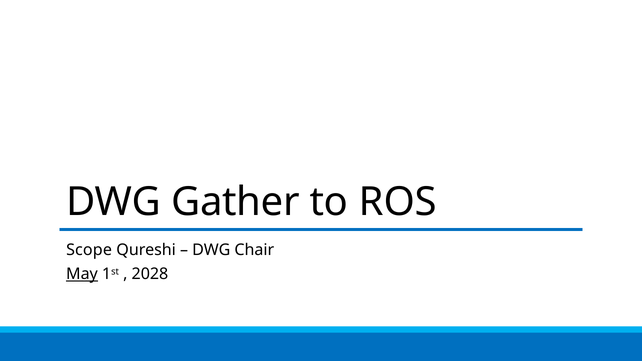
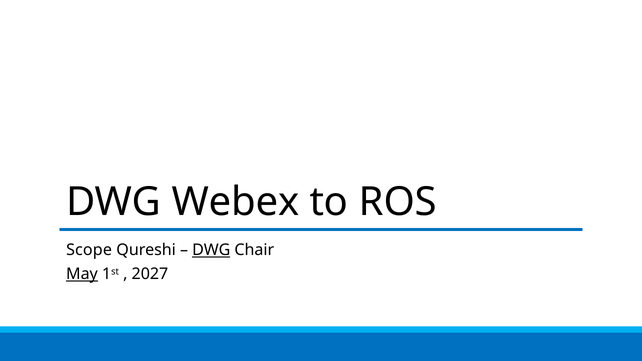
Gather: Gather -> Webex (235, 202)
DWG underline: none -> present (211, 250)
2028: 2028 -> 2027 (150, 274)
